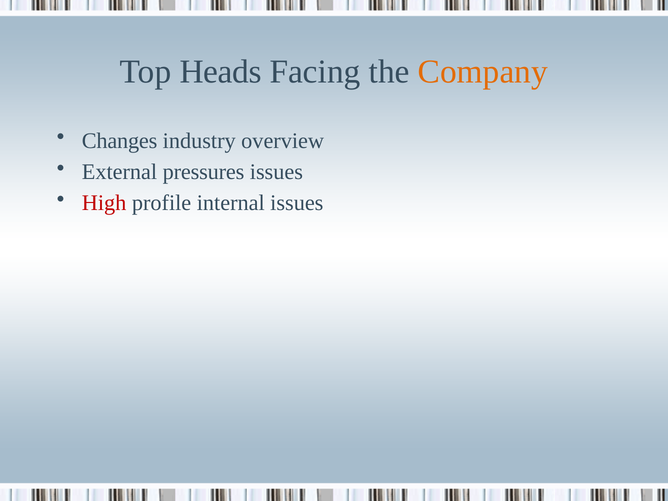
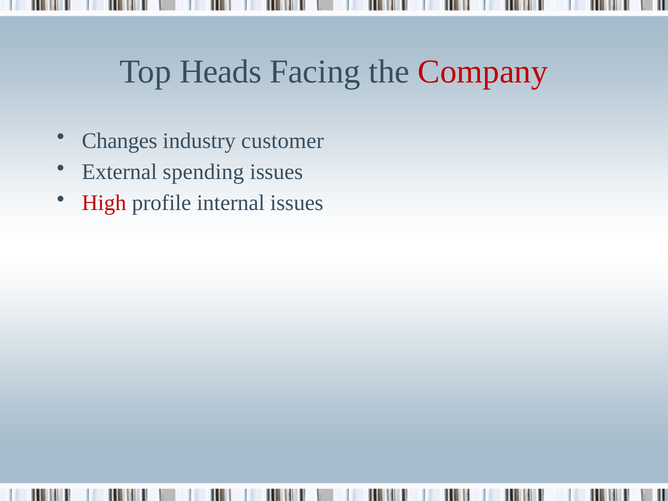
Company colour: orange -> red (483, 72)
overview: overview -> customer (283, 141)
pressures: pressures -> spending (203, 172)
